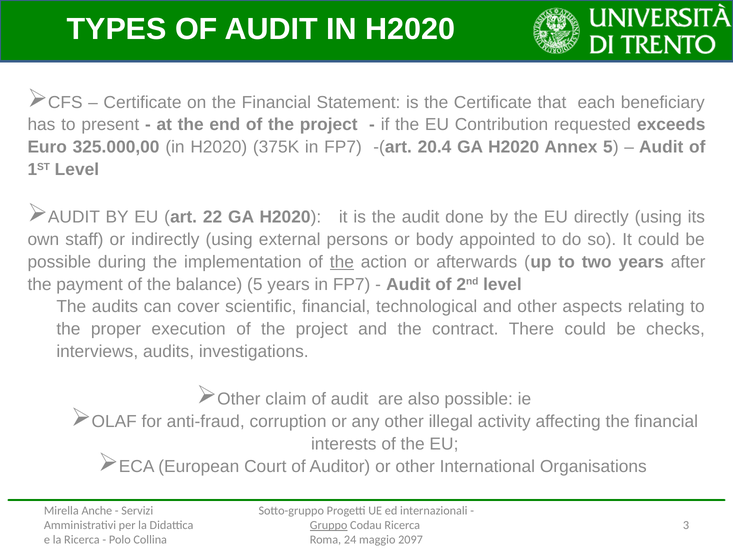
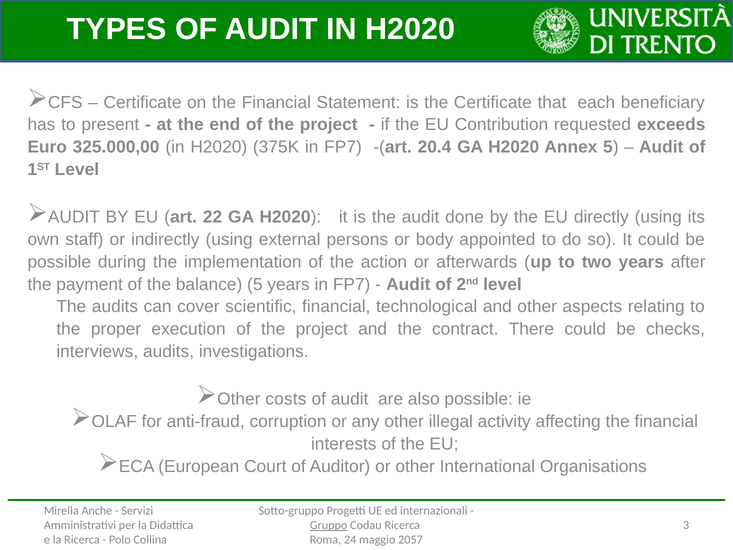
the underline: present -> none (342, 262)
claim: claim -> costs (286, 399)
2097: 2097 -> 2057 (411, 540)
